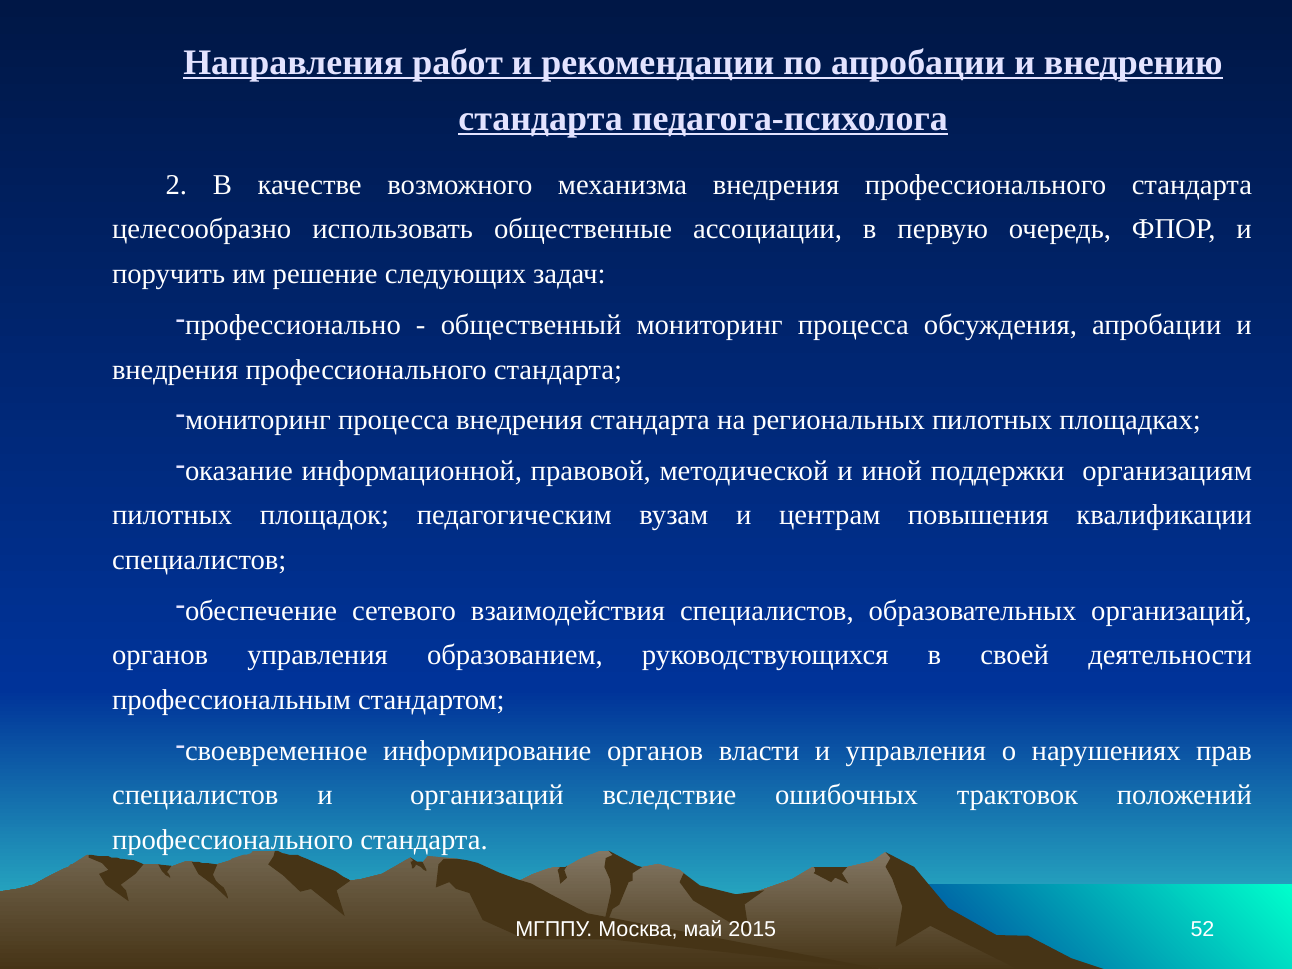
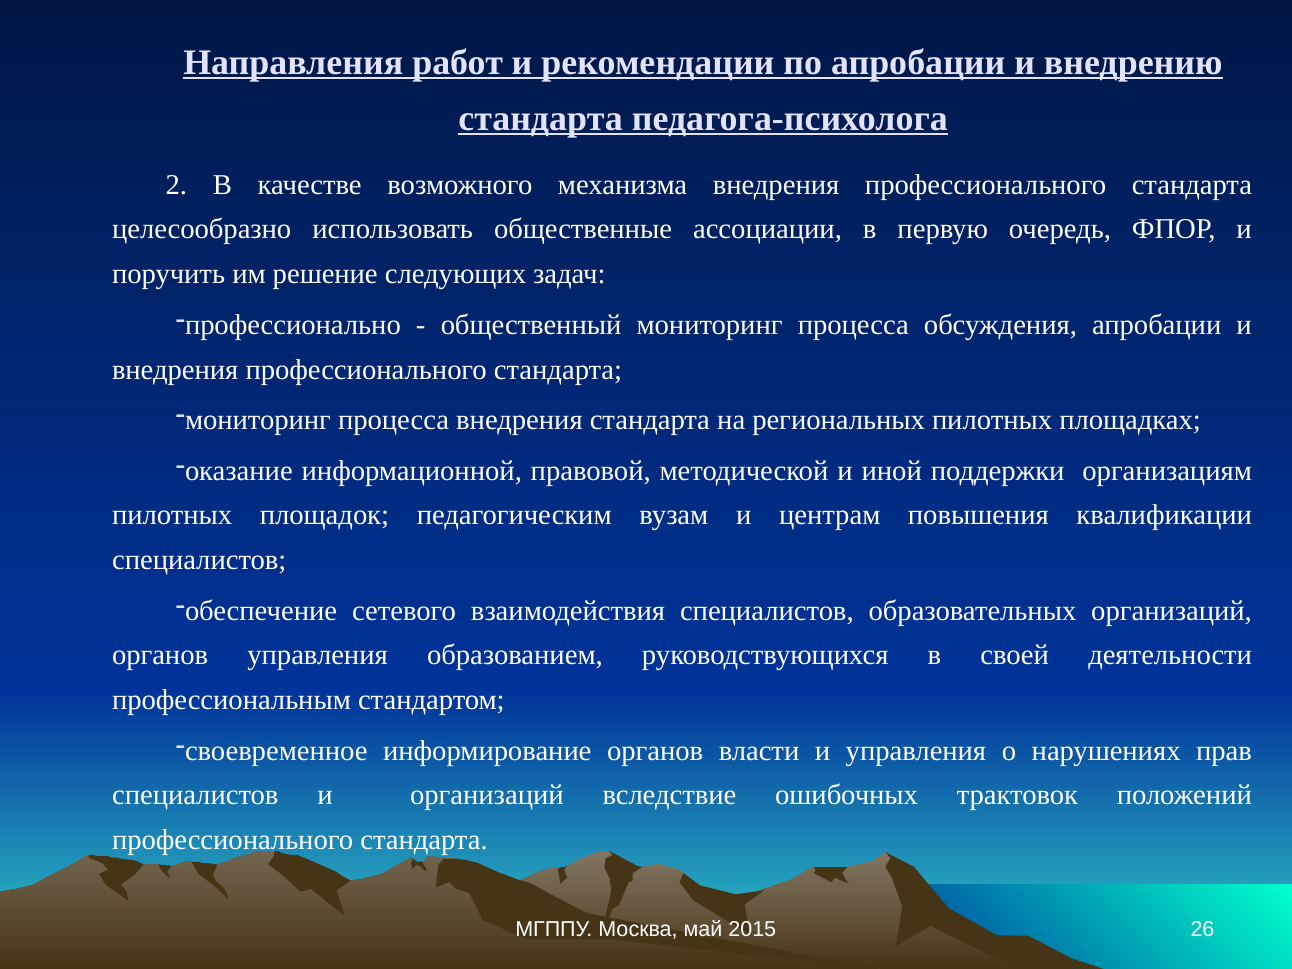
52: 52 -> 26 (1203, 930)
